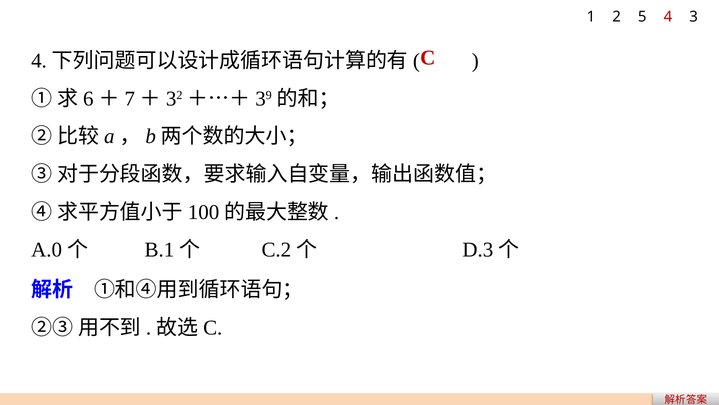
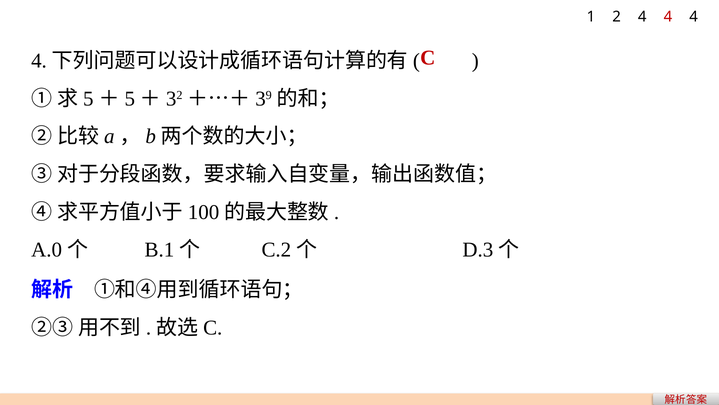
2 5: 5 -> 4 (642, 17)
3: 3 -> 4 (694, 17)
6: 6 -> 5 (88, 99)
7: 7 -> 5 (130, 99)
